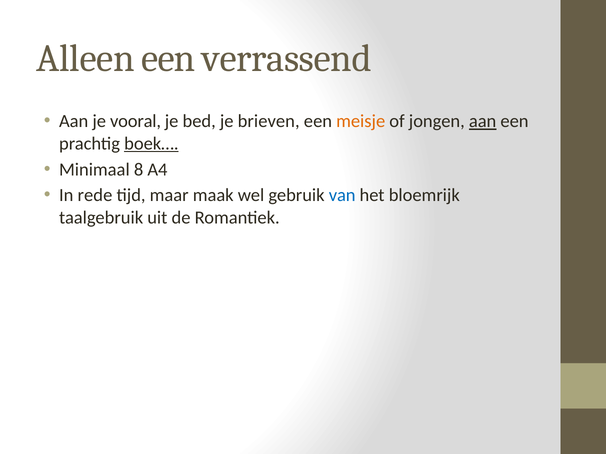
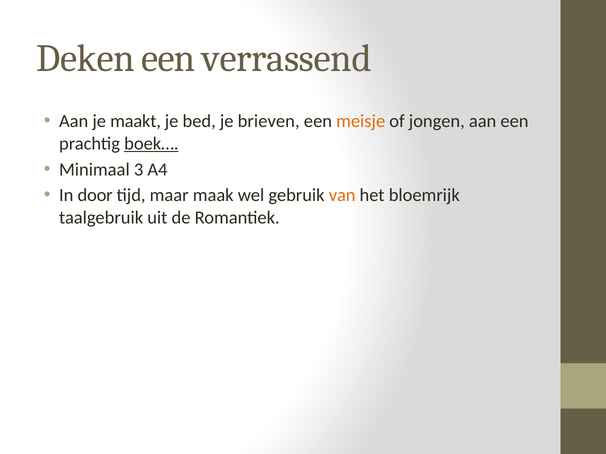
Alleen: Alleen -> Deken (86, 59)
vooral: vooral -> maakt (136, 121)
aan underline: present -> none (483, 121)
8: 8 -> 3 (139, 170)
rede: rede -> door (95, 196)
van colour: blue -> orange (342, 196)
